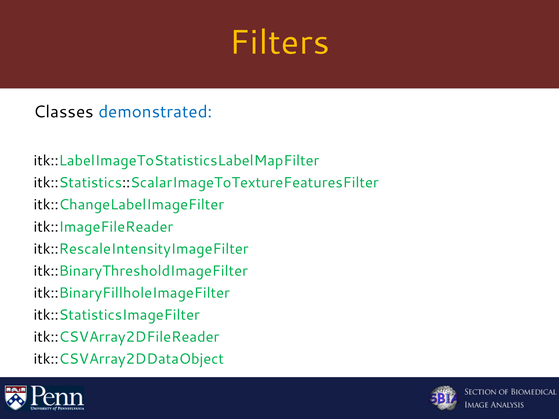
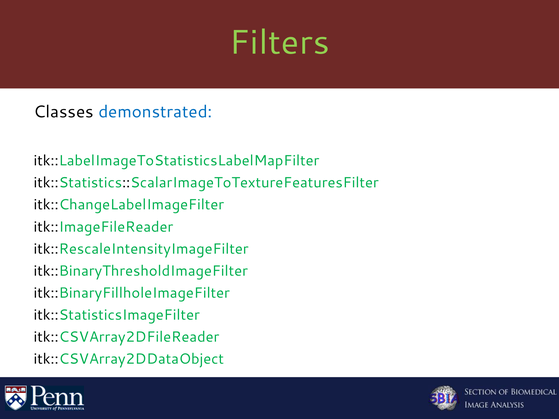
Filters colour: yellow -> light green (279, 42)
